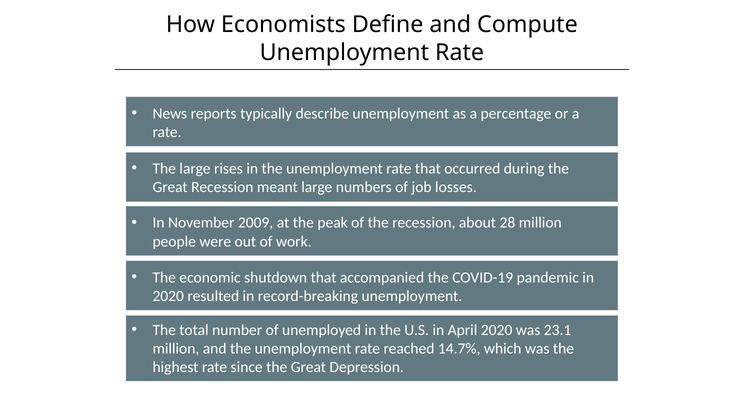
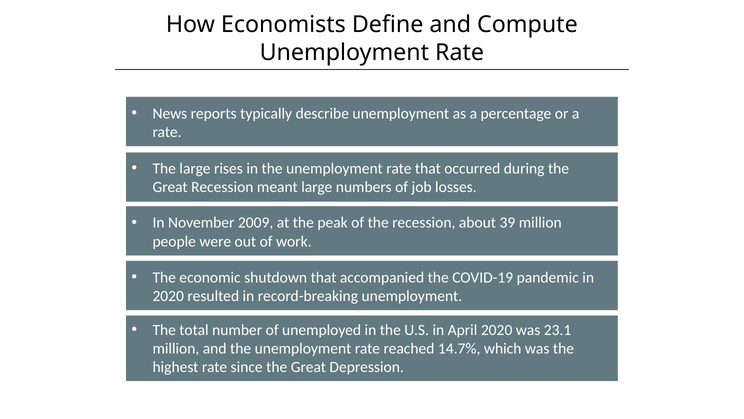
28: 28 -> 39 (507, 223)
